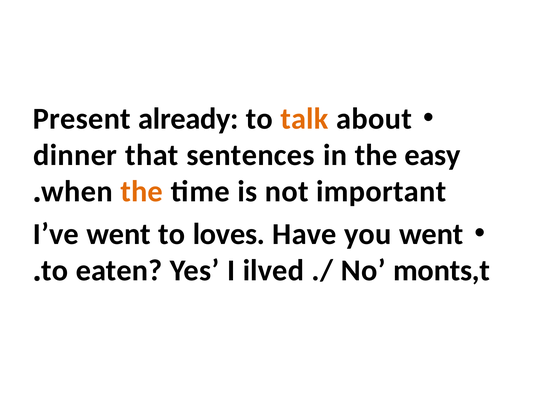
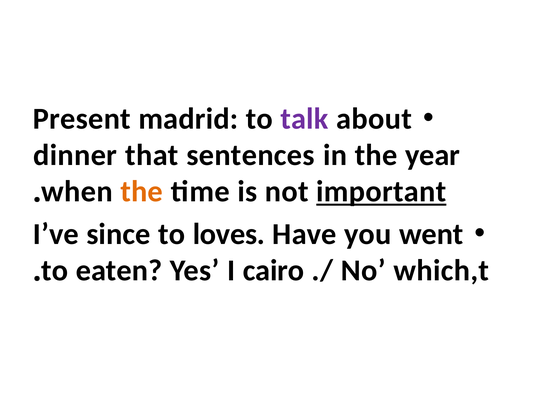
already: already -> madrid (188, 119)
talk colour: orange -> purple (304, 119)
easy: easy -> year (433, 155)
important underline: none -> present (381, 192)
I’ve went: went -> since (118, 234)
ilved: ilved -> cairo (273, 271)
monts,t: monts,t -> which,t (441, 271)
